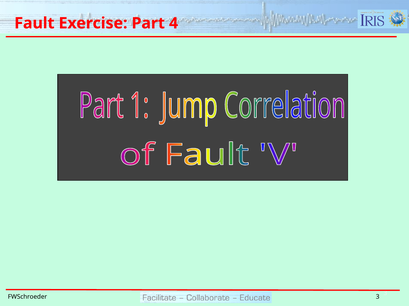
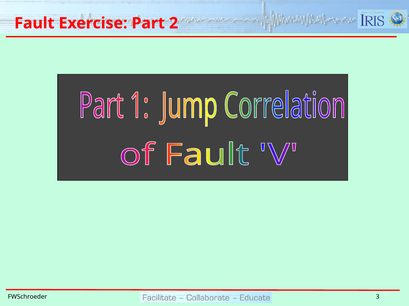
4: 4 -> 2 (174, 23)
